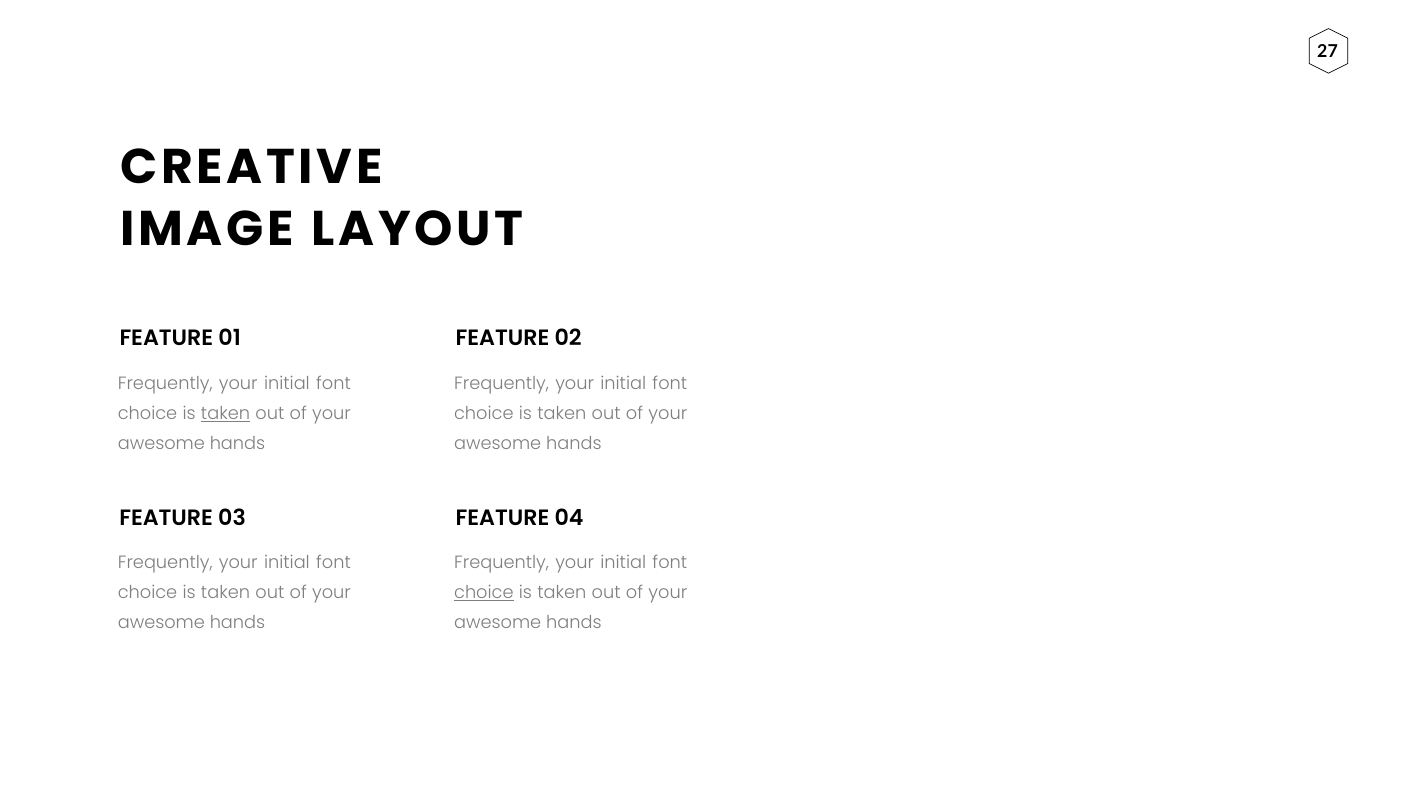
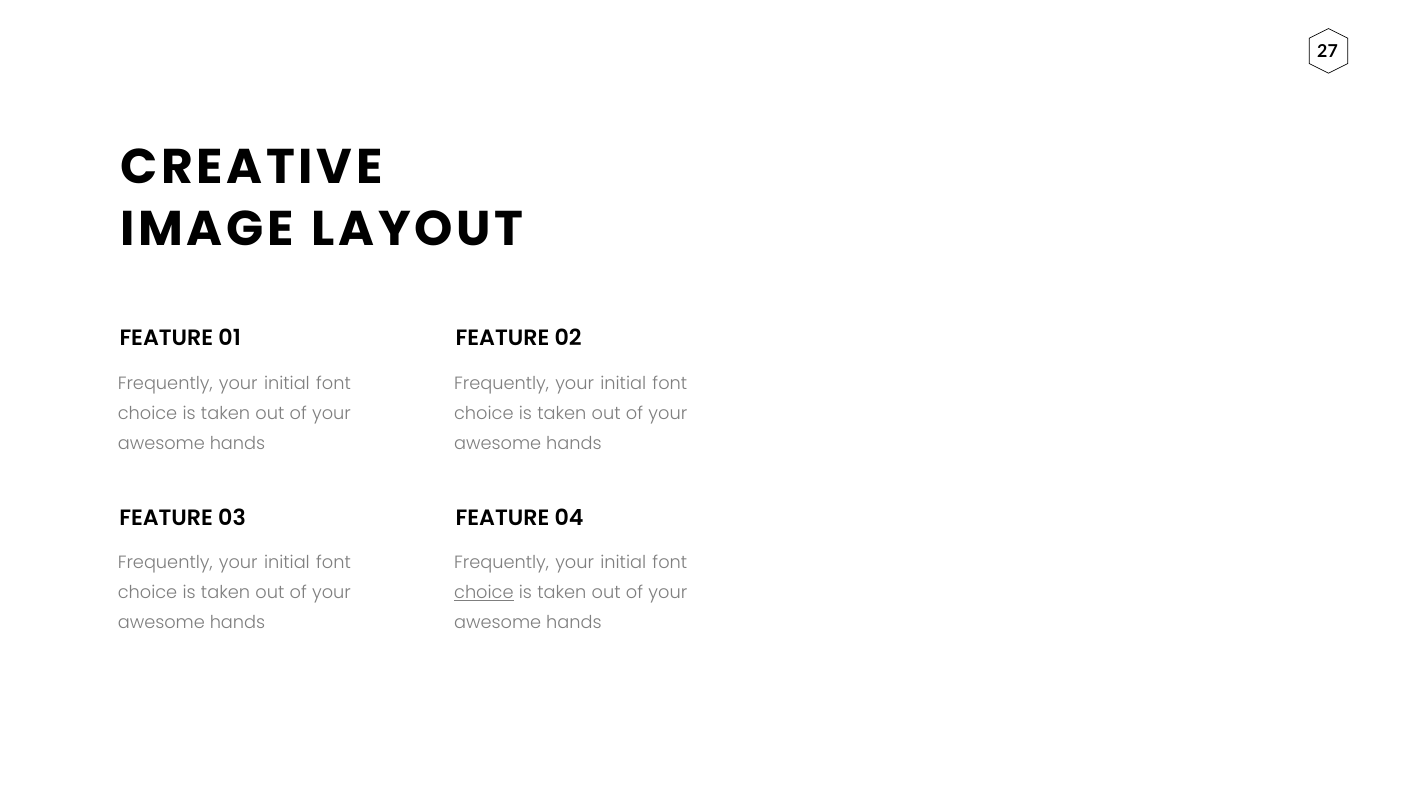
taken underline: present -> none (226, 414)
